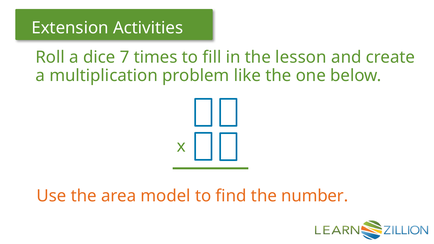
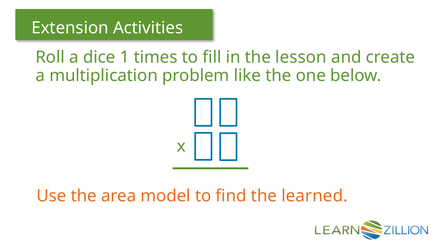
7: 7 -> 1 (125, 57)
number: number -> learned (315, 196)
